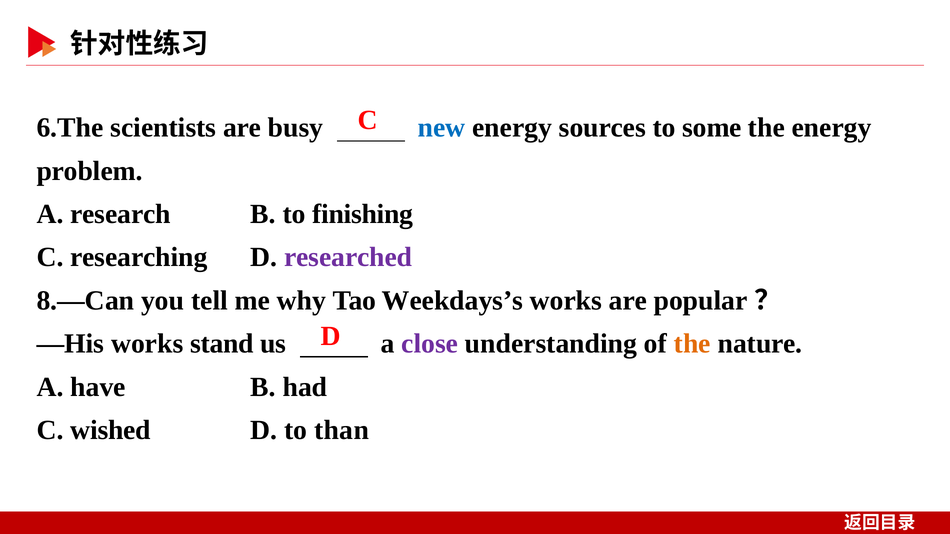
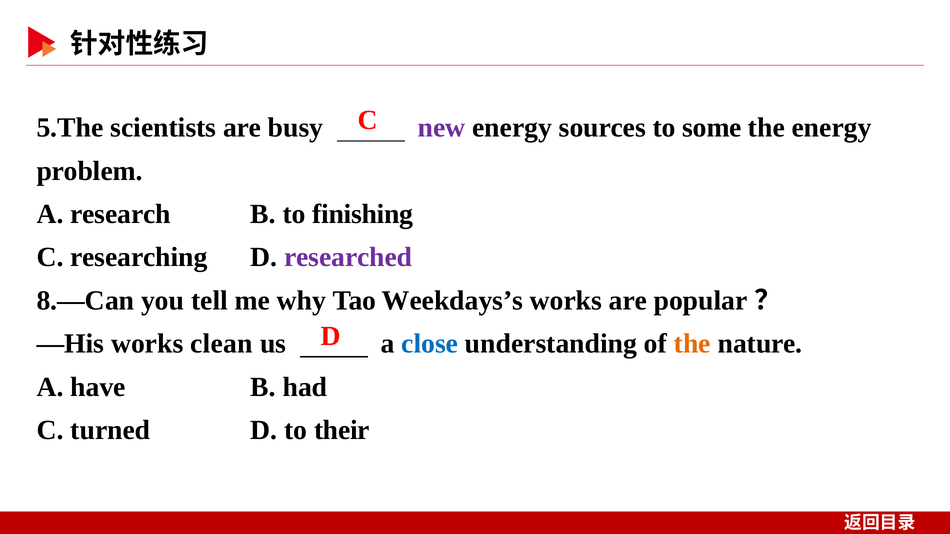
6.The: 6.The -> 5.The (70, 128)
new colour: blue -> purple (442, 128)
stand: stand -> clean (222, 344)
close colour: purple -> blue (430, 344)
wished: wished -> turned (110, 430)
than: than -> their (342, 430)
